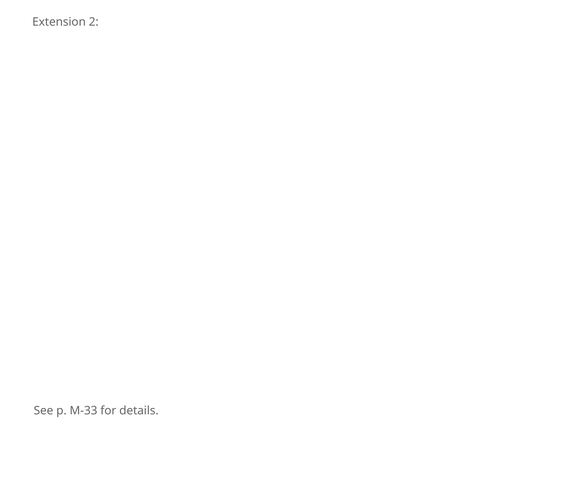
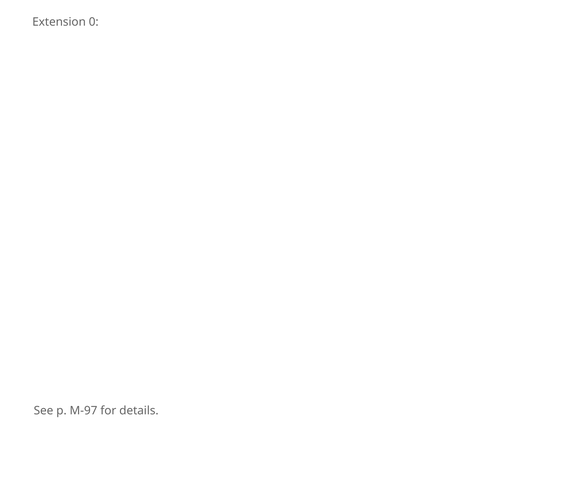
2: 2 -> 0 (94, 22)
M-33: M-33 -> M-97 (84, 411)
